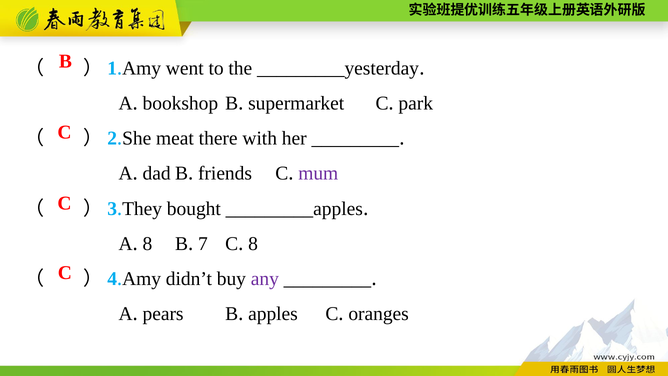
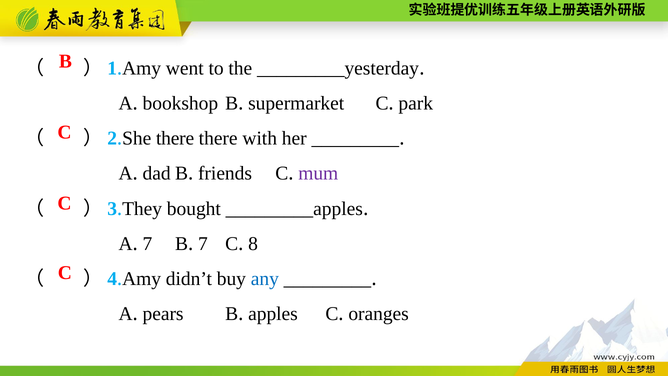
meat: meat -> there (175, 138)
8: 8 -> 7 (147, 244)
any colour: purple -> blue (265, 279)
